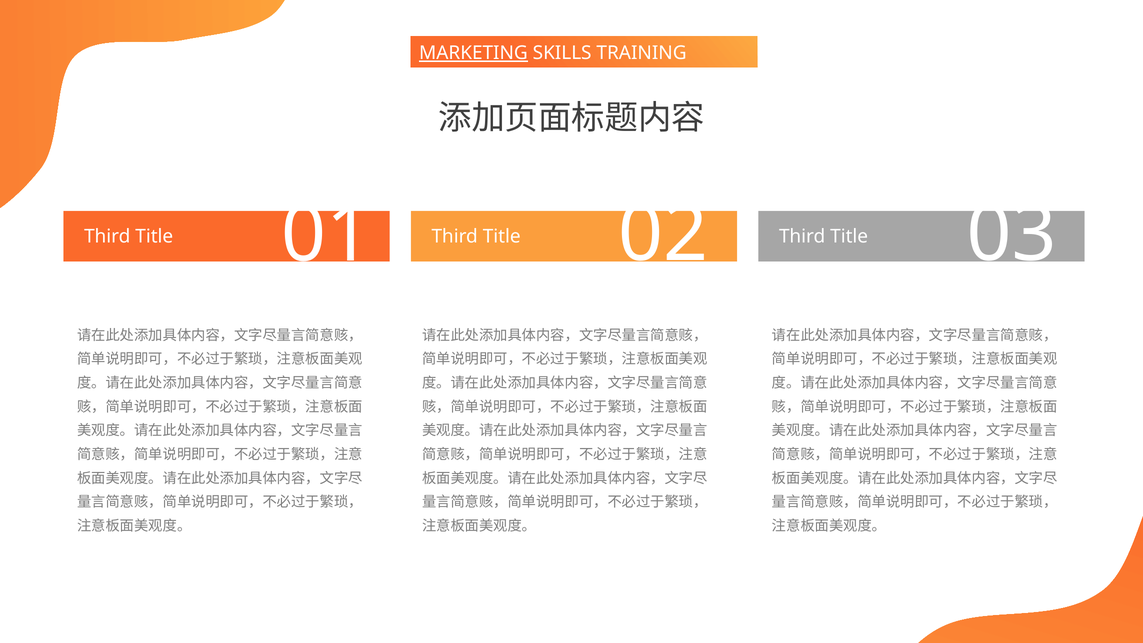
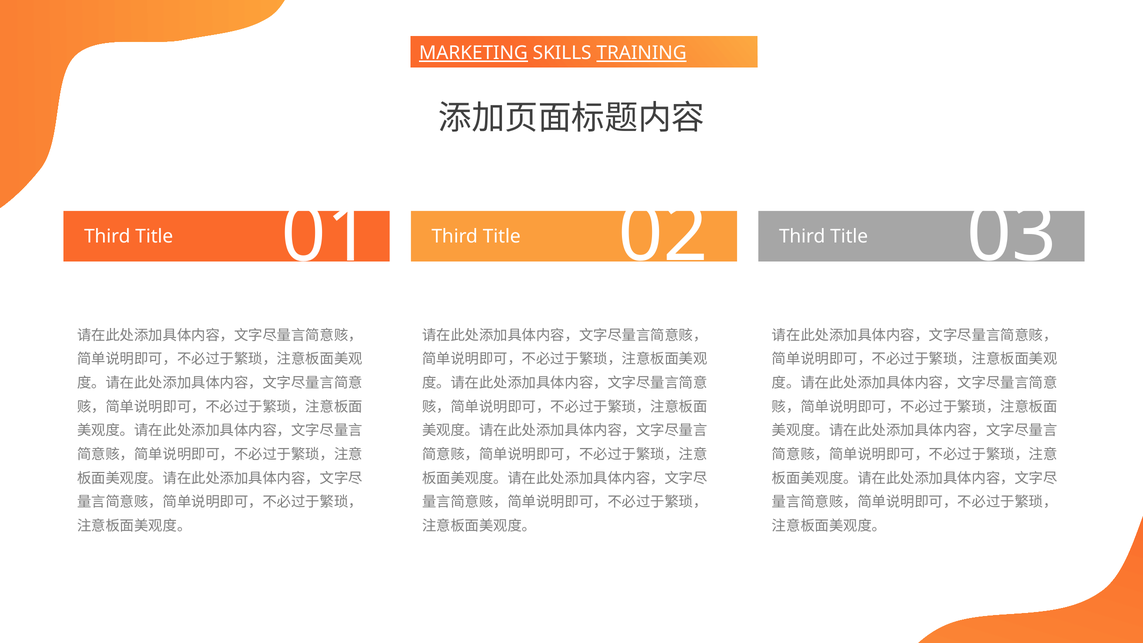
TRAINING underline: none -> present (642, 53)
